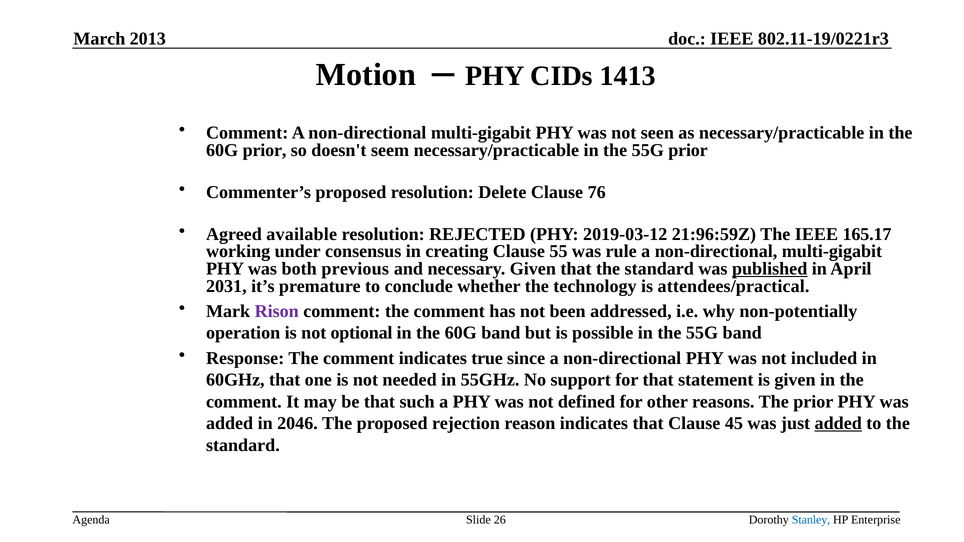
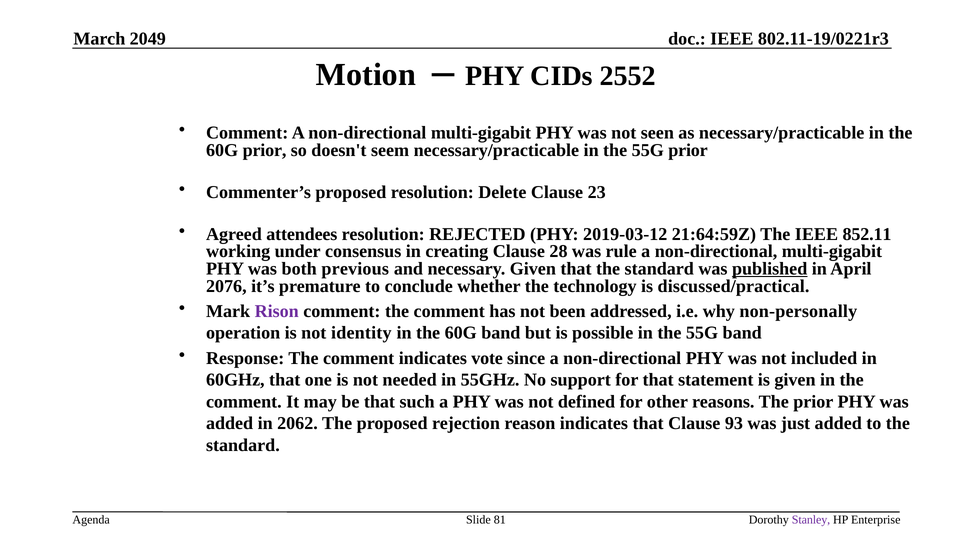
2013: 2013 -> 2049 (148, 39)
1413: 1413 -> 2552 (628, 76)
76: 76 -> 23 (597, 192)
available: available -> attendees (302, 234)
21:96:59Z: 21:96:59Z -> 21:64:59Z (714, 234)
165.17: 165.17 -> 852.11 (867, 234)
55: 55 -> 28 (559, 252)
2031: 2031 -> 2076 (226, 286)
attendees/practical: attendees/practical -> discussed/practical (734, 286)
non-potentially: non-potentially -> non-personally (798, 311)
optional: optional -> identity (361, 333)
true: true -> vote (487, 358)
2046: 2046 -> 2062 (298, 424)
45: 45 -> 93 (734, 424)
added underline: present -> none (838, 424)
26: 26 -> 81 (500, 520)
Stanley colour: blue -> purple (811, 520)
